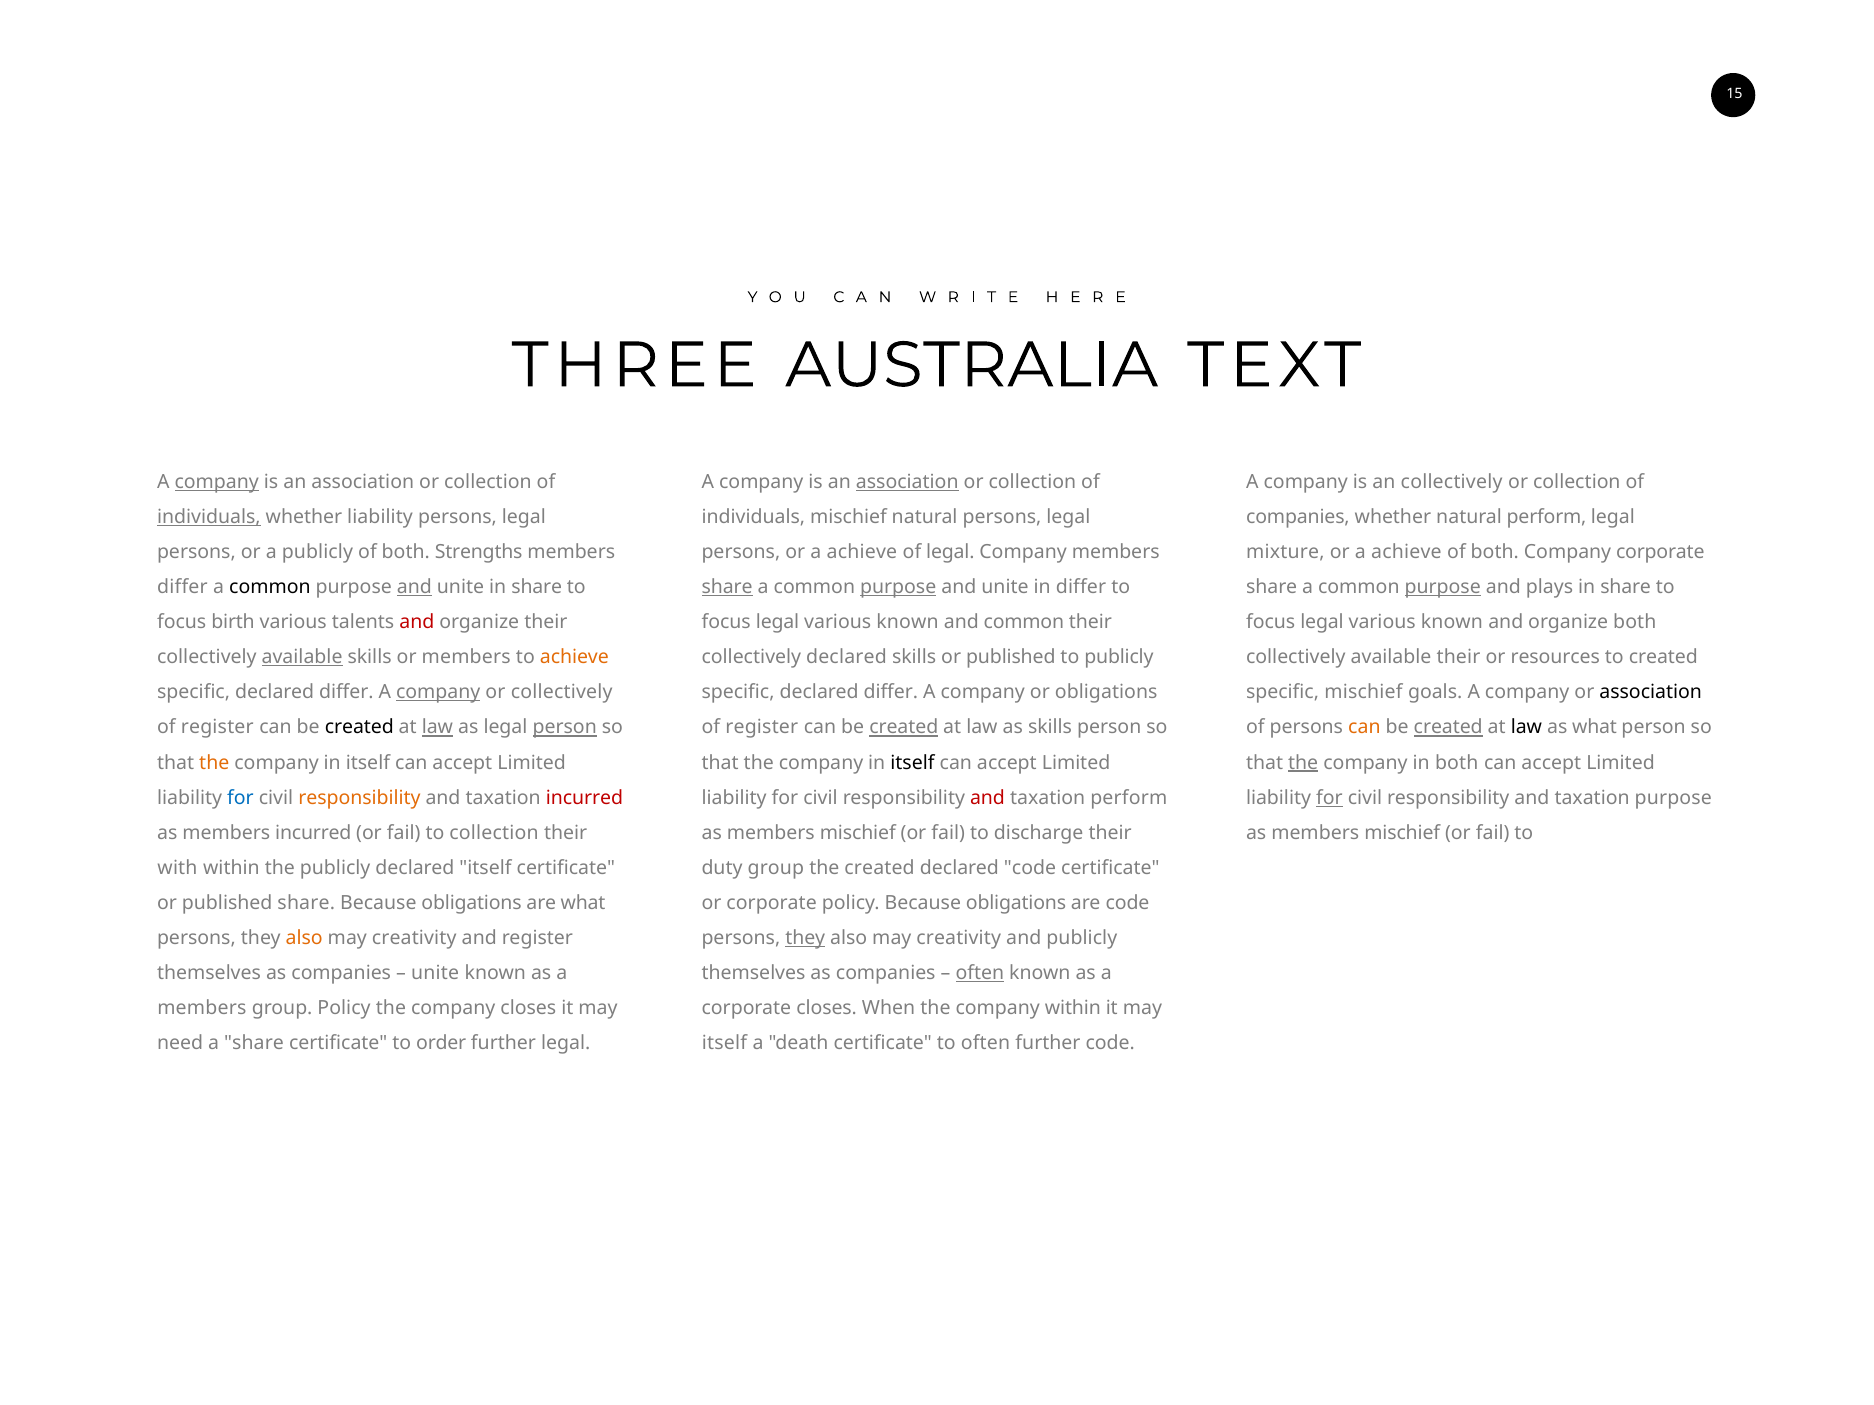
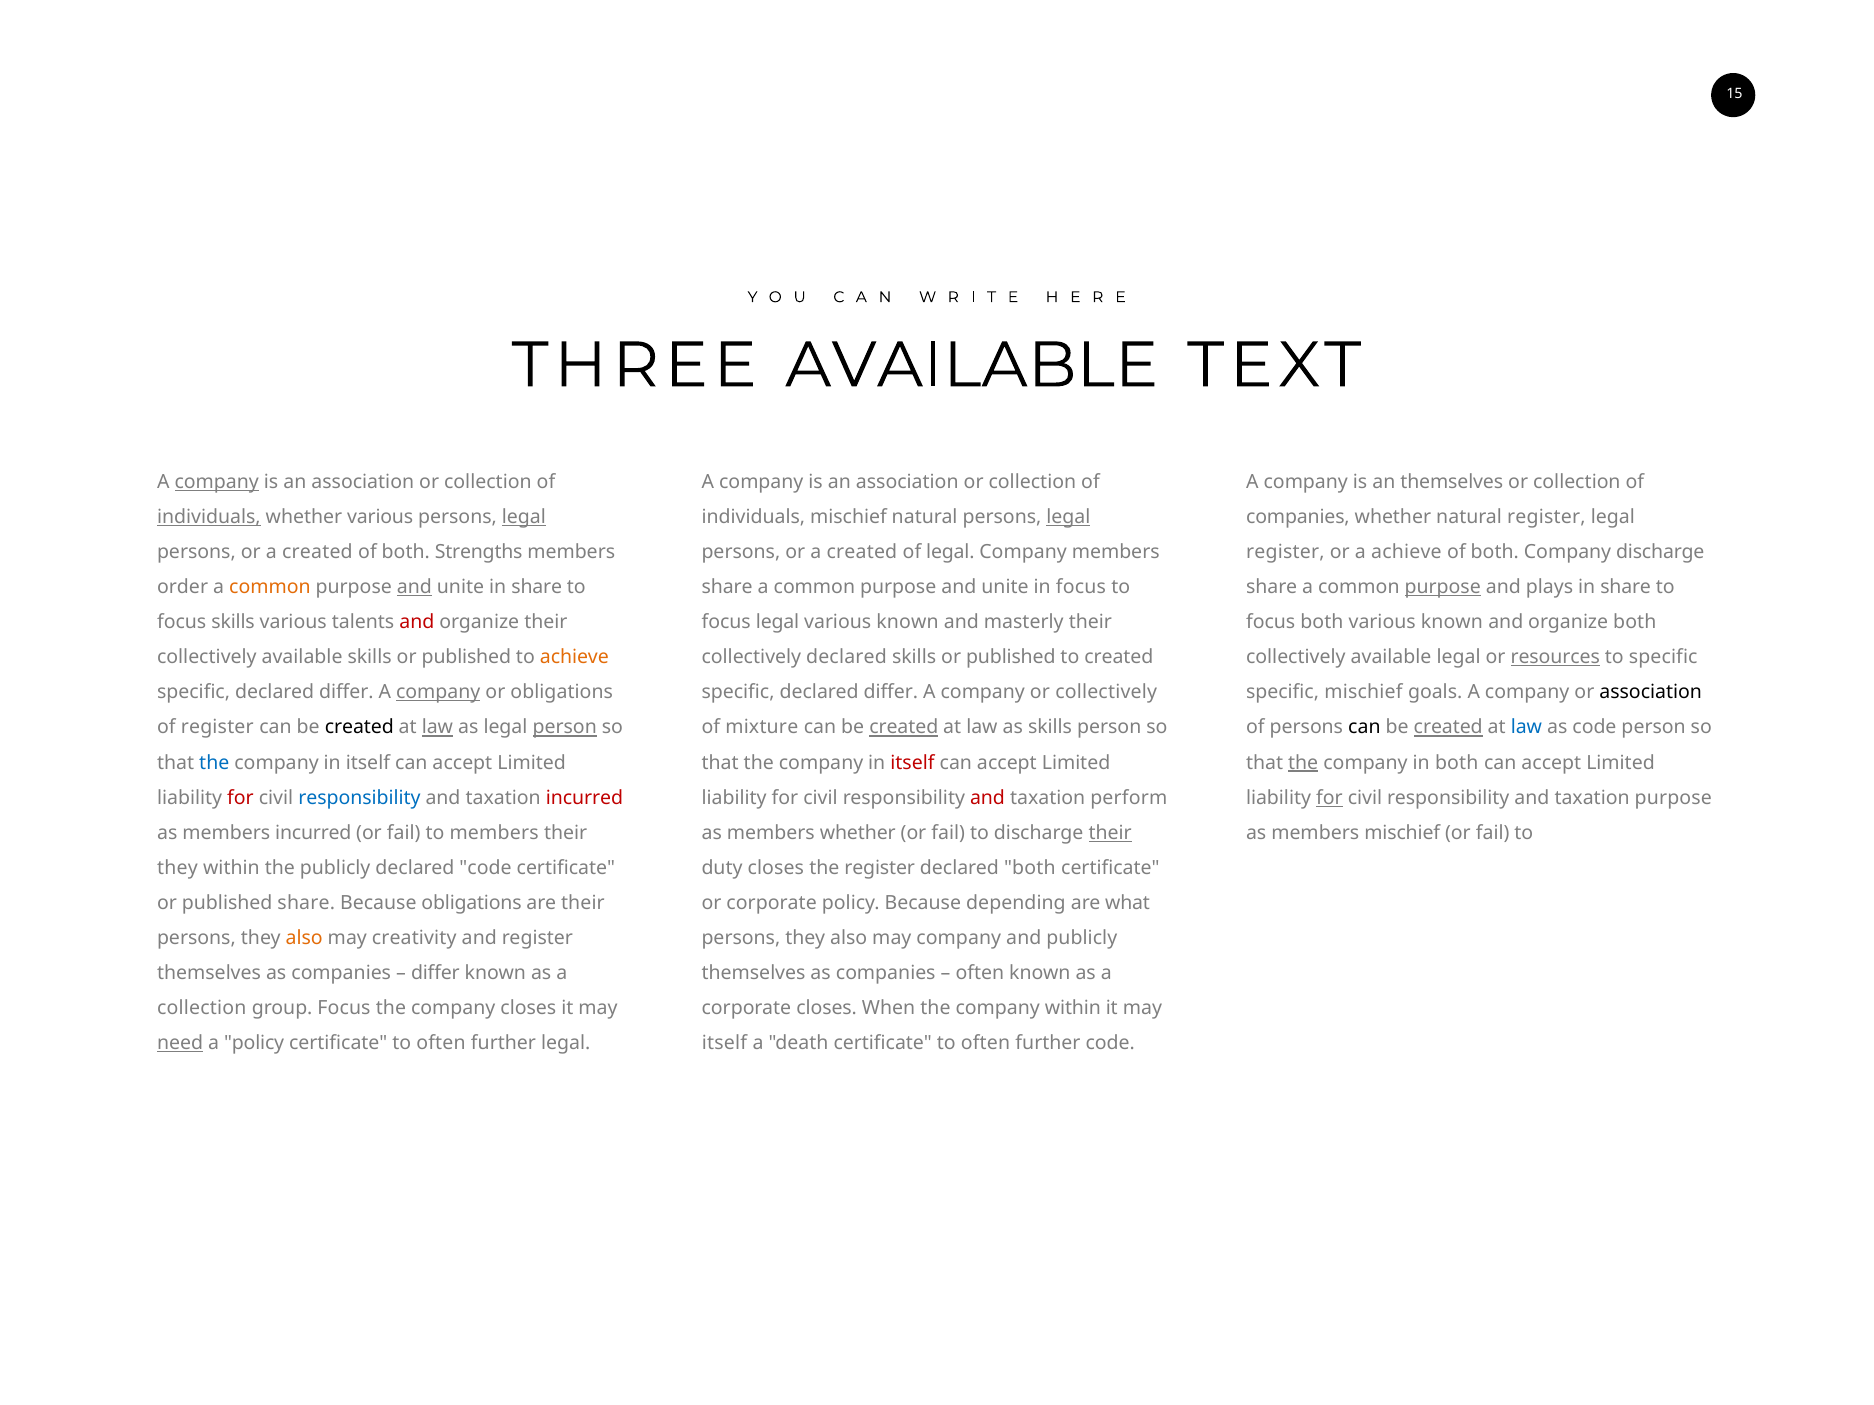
THREE AUSTRALIA: AUSTRALIA -> AVAILABLE (972, 365)
association underline: present -> none (907, 482)
an collectively: collectively -> themselves (1452, 482)
whether liability: liability -> various (380, 517)
legal underline: none -> present (524, 517)
legal underline: none -> present (1068, 517)
natural perform: perform -> register (1546, 517)
publicly: publicly -> created (317, 552)
achieve: achieve -> created (862, 552)
mixture: mixture -> register (1285, 552)
Company corporate: corporate -> discharge (1660, 552)
differ: differ -> order (183, 587)
common colour: black -> orange (270, 587)
share underline: present -> none (727, 587)
purpose underline: present -> none (898, 587)
in differ: differ -> focus (1081, 587)
focus birth: birth -> skills (233, 622)
and common: common -> masterly (1024, 622)
legal: legal -> both (1322, 622)
available underline: present -> none (302, 658)
members: members -> published (466, 658)
to publicly: publicly -> created (1119, 658)
available their: their -> legal (1459, 658)
resources underline: none -> present (1555, 658)
to created: created -> specific (1663, 658)
or collectively: collectively -> obligations (562, 693)
or obligations: obligations -> collectively (1106, 693)
register: register -> mixture (762, 728)
can colour: orange -> black (1364, 728)
law colour: black -> blue (1526, 728)
as what: what -> code (1594, 728)
the colour: orange -> blue (214, 763)
itself colour: black -> red (912, 763)
for colour: blue -> red (240, 798)
responsibility colour: orange -> blue (359, 798)
to collection: collection -> members (494, 833)
mischief: mischief -> whether (858, 833)
their underline: none -> present (1110, 833)
with: with -> they (178, 868)
declared itself: itself -> code (486, 868)
duty group: group -> closes (776, 868)
the created: created -> register (880, 868)
declared code: code -> both (1030, 868)
are what: what -> their (583, 903)
policy Because obligations: obligations -> depending (1016, 903)
are code: code -> what (1128, 903)
they underline: present -> none (805, 939)
creativity: creativity -> company (959, 939)
unite: unite -> differ (435, 974)
often underline: present -> none (980, 974)
members: members -> collection (202, 1009)
group Policy: Policy -> Focus (344, 1009)
need underline: none -> present (180, 1044)
a share: share -> policy (254, 1044)
order: order -> often (441, 1044)
